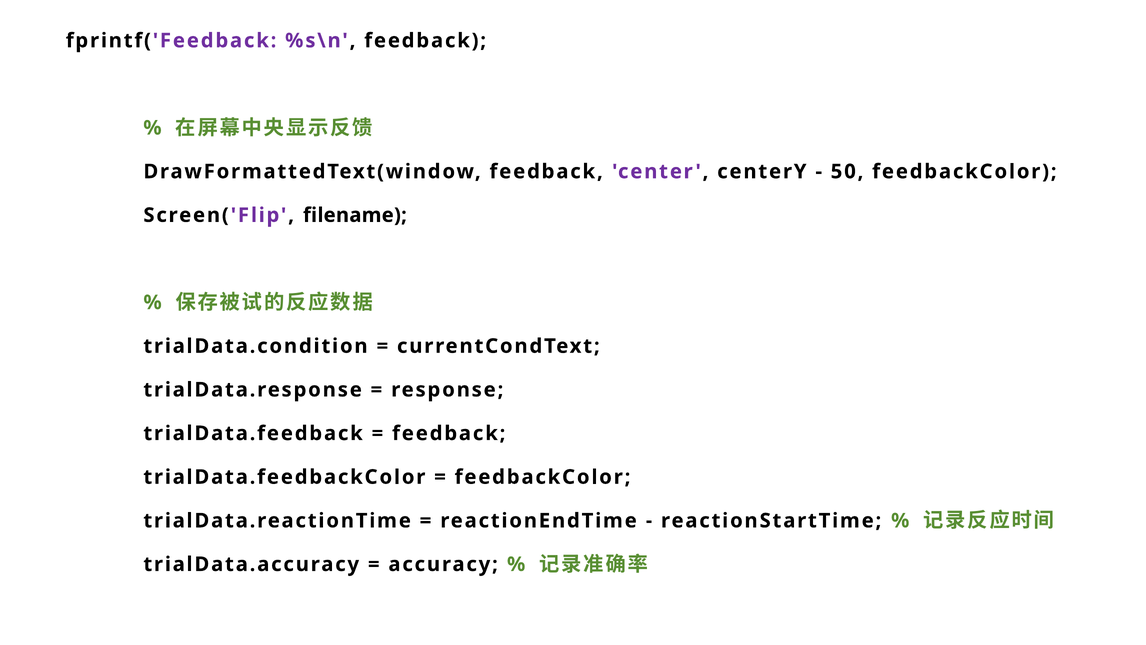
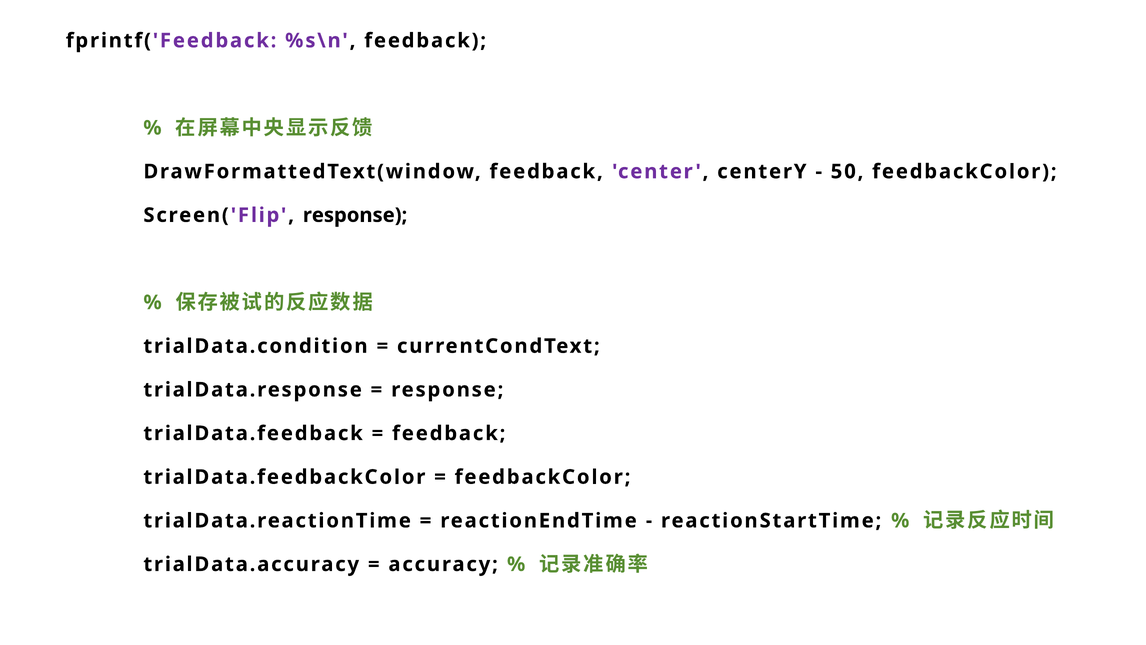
Screen('Flip filename: filename -> response (355, 215)
